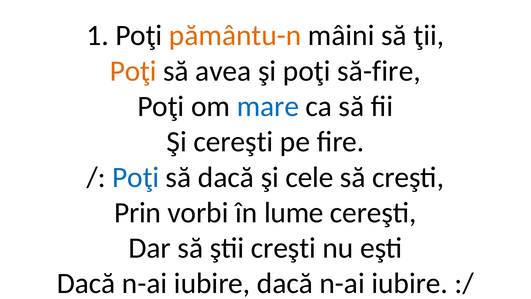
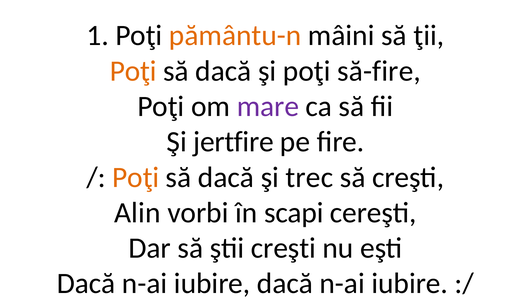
avea: avea -> dacă (223, 71)
mare colour: blue -> purple (268, 106)
Şi cereşti: cereşti -> jertfire (233, 142)
Poţi colour: blue -> orange (136, 177)
cele: cele -> trec (309, 177)
Prin: Prin -> Alin (137, 212)
lume: lume -> scapi (294, 212)
